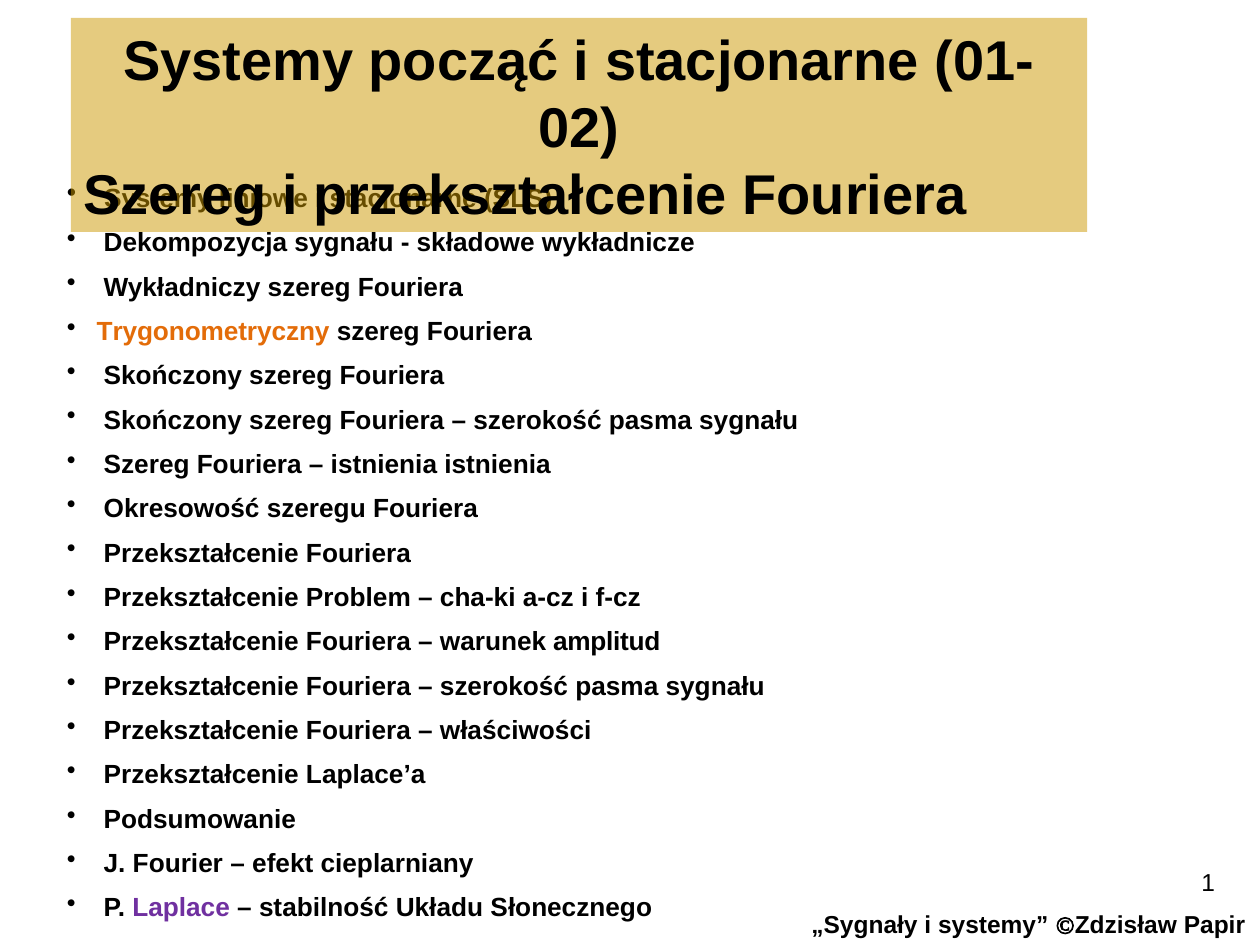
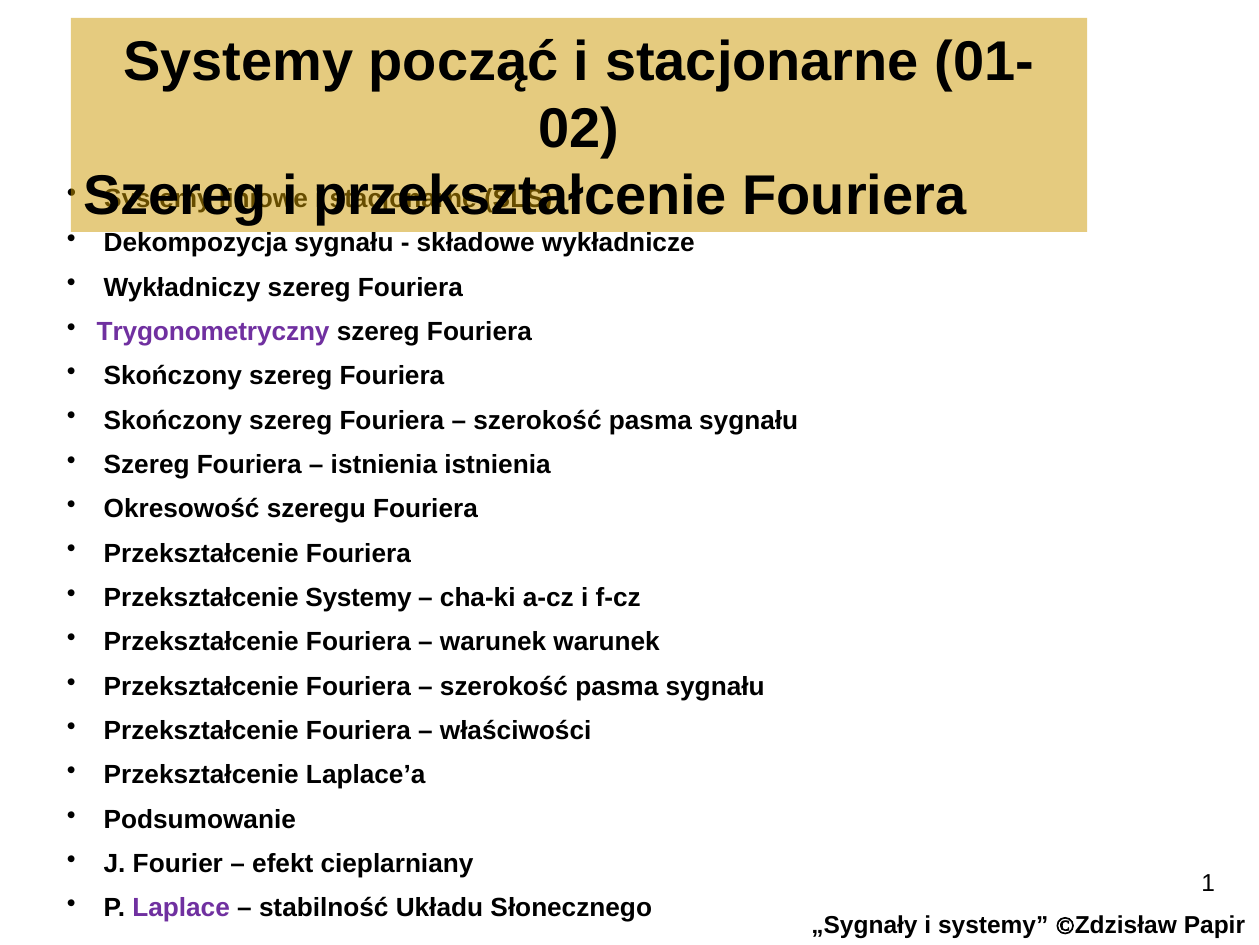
Trygonometryczny colour: orange -> purple (213, 332)
Przekształcenie Problem: Problem -> Systemy (359, 597)
warunek amplitud: amplitud -> warunek (607, 642)
